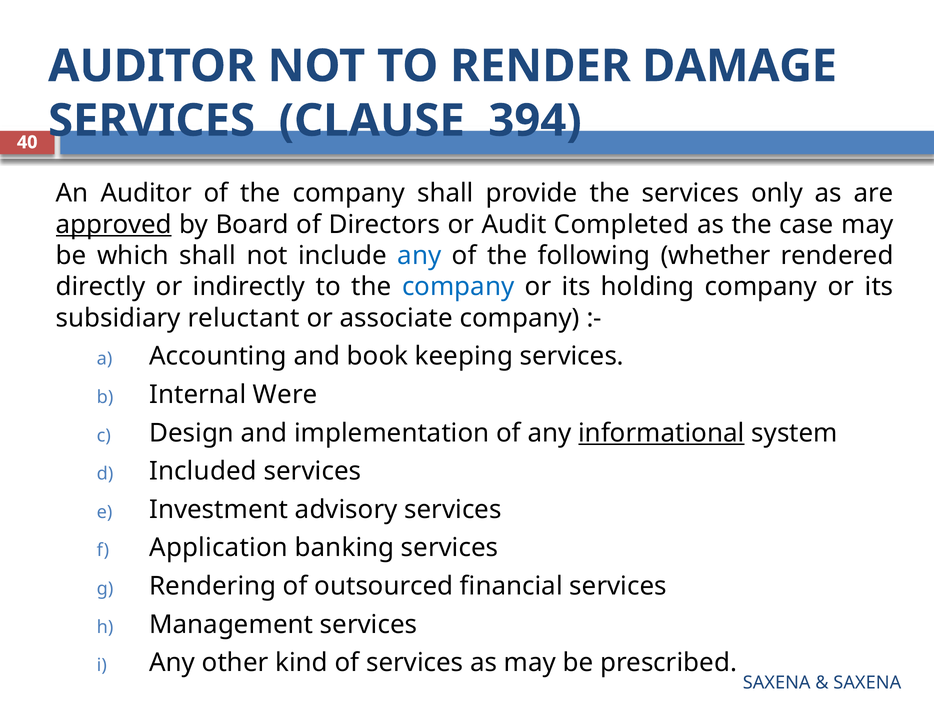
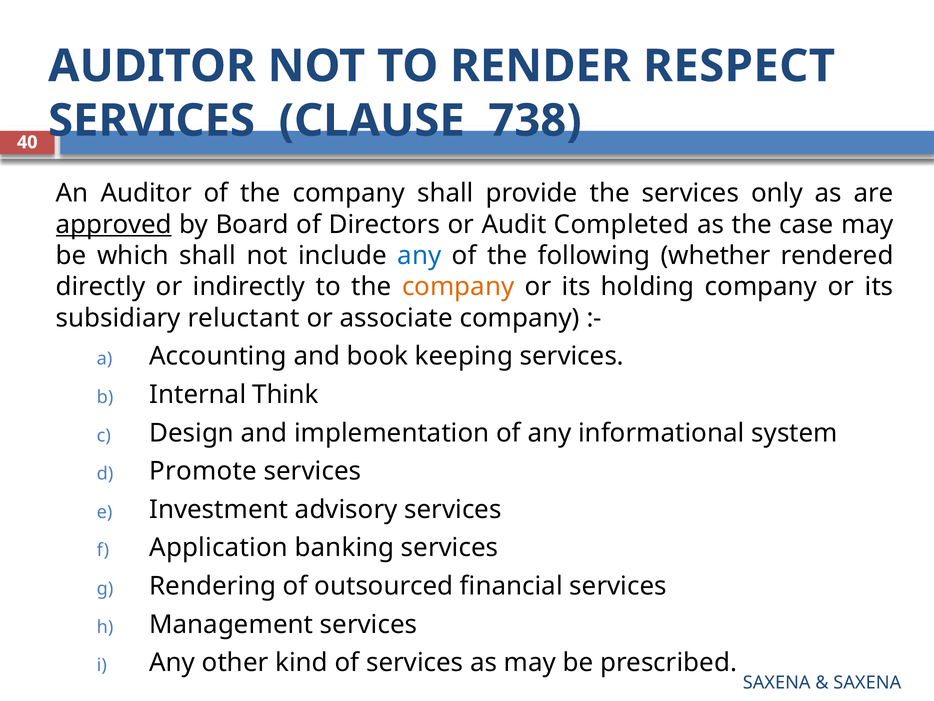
DAMAGE: DAMAGE -> RESPECT (739, 66)
394: 394 -> 738 (535, 121)
company colour: blue -> orange (458, 287)
Were: Were -> Think (285, 394)
informational underline: present -> none (661, 433)
Included: Included -> Promote (203, 471)
